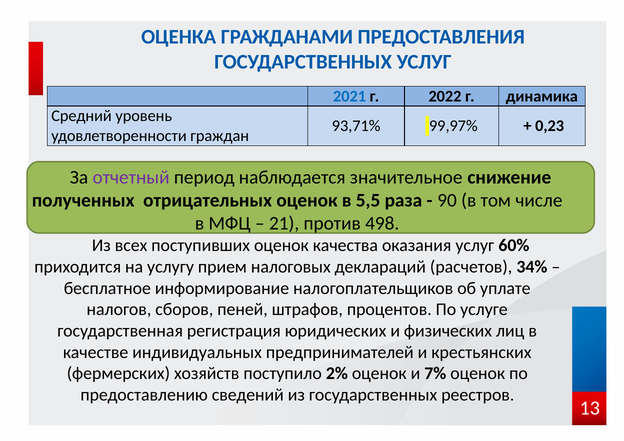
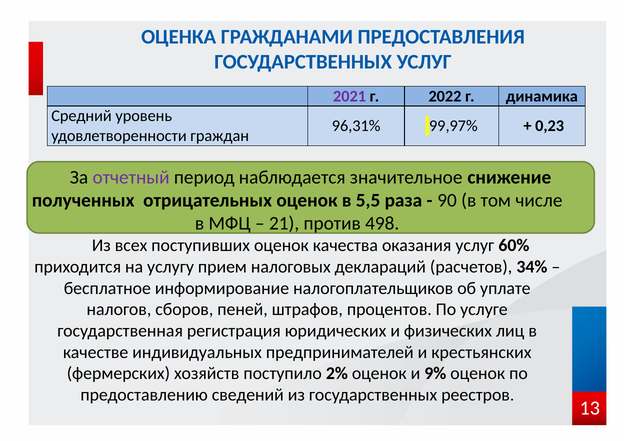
2021 colour: blue -> purple (350, 96)
93,71%: 93,71% -> 96,31% (356, 126)
7%: 7% -> 9% (435, 374)
